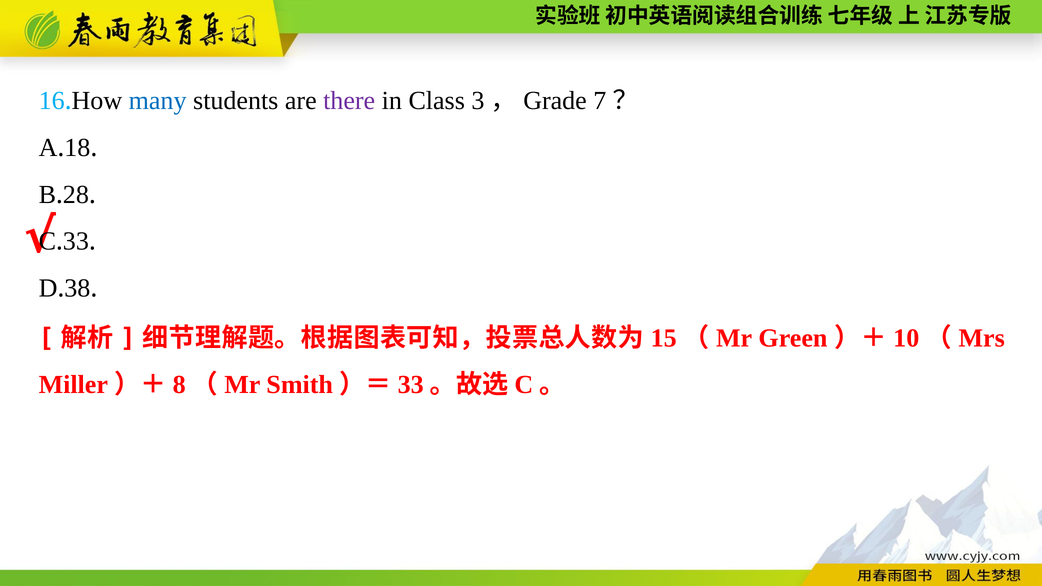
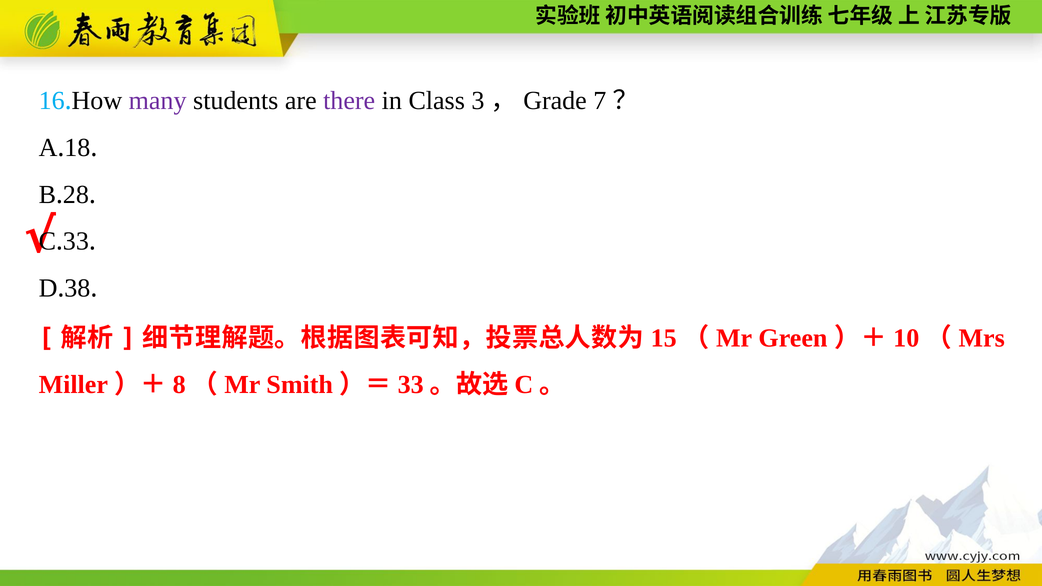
many colour: blue -> purple (158, 101)
